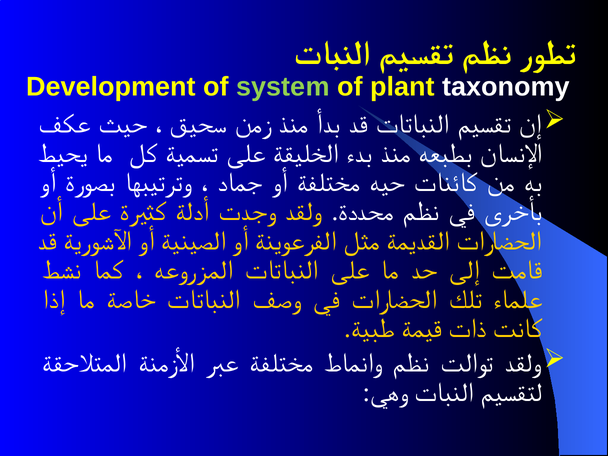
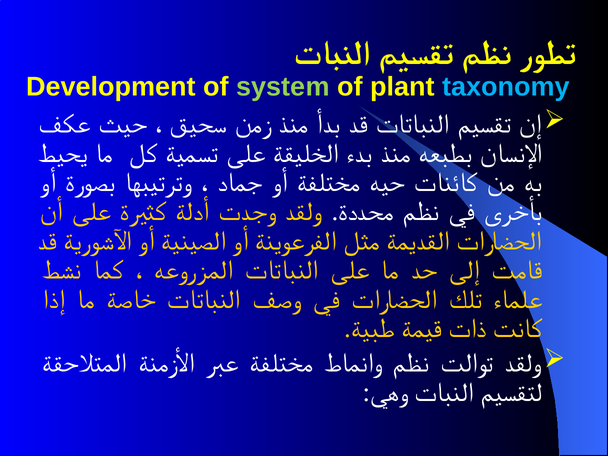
taxonomy colour: white -> light blue (506, 87)
